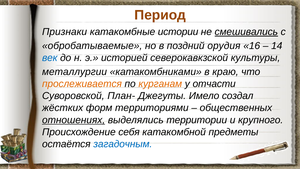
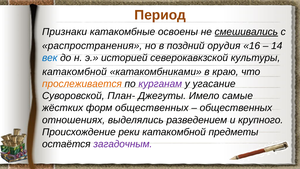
истории: истории -> освоены (178, 32)
обробатываемые: обробатываемые -> распространения (92, 46)
металлургии: металлургии -> катакомбной (75, 72)
курганам colour: orange -> purple (160, 84)
отчасти: отчасти -> угасание (214, 84)
создал: создал -> самые (238, 96)
форм территориями: территориями -> общественных (152, 108)
отношениях underline: present -> none (74, 120)
территории: территории -> разведением (197, 120)
себя: себя -> реки (129, 132)
загадочным colour: blue -> purple (123, 144)
